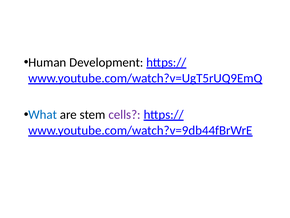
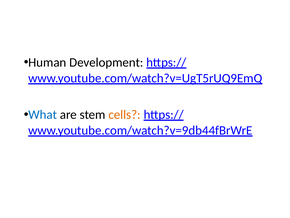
cells colour: purple -> orange (125, 114)
